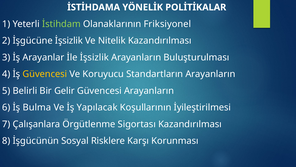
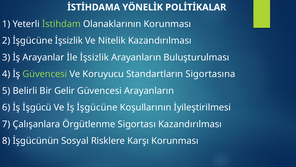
Olanaklarının Friksiyonel: Friksiyonel -> Korunması (167, 24)
Güvencesi colour: yellow -> light green (45, 74)
Standartların Arayanların: Arayanların -> Sigortasına (210, 74)
Bulma: Bulma -> İşgücü (37, 107)
İş Yapılacak: Yapılacak -> İşgücüne (97, 107)
